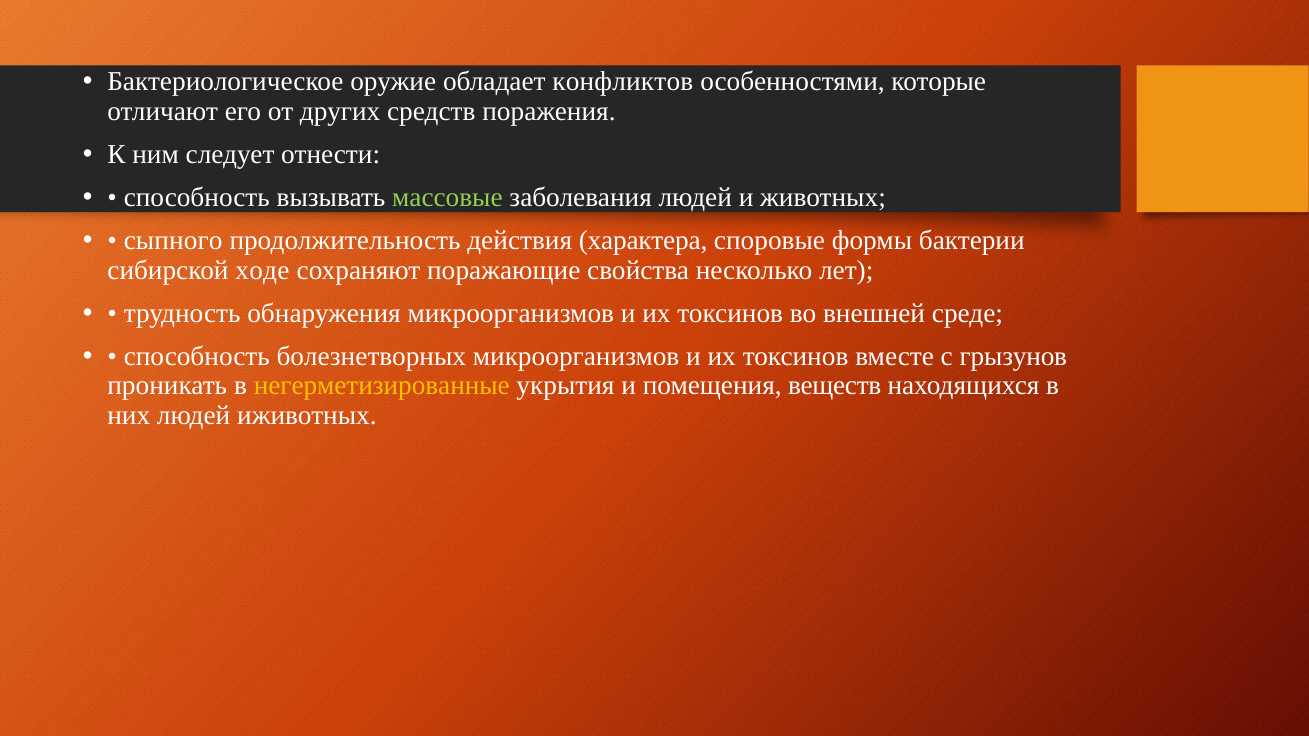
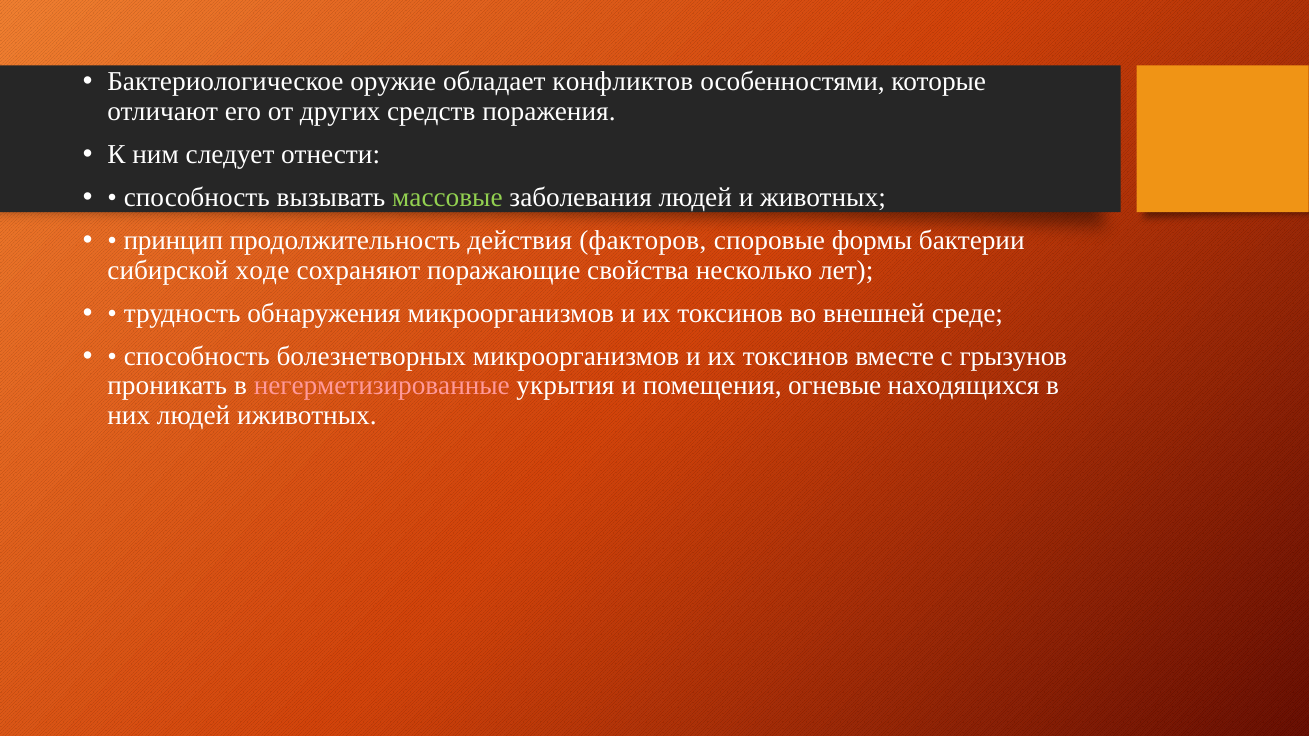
сыпного: сыпного -> принцип (173, 241)
характера: характера -> факторов (643, 241)
негерметизированные colour: yellow -> pink (382, 386)
веществ: веществ -> огневые (835, 386)
